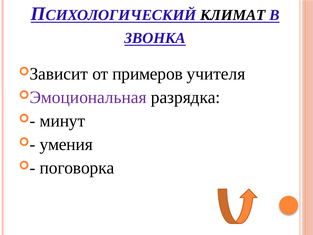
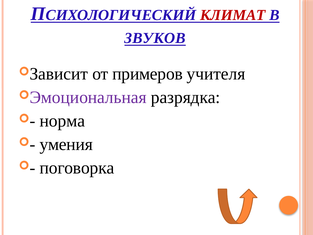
КЛИМАТ colour: black -> red (233, 15)
ЗВОНКА: ЗВОНКА -> ЗВУКОВ (155, 38)
минут: минут -> норма (62, 121)
